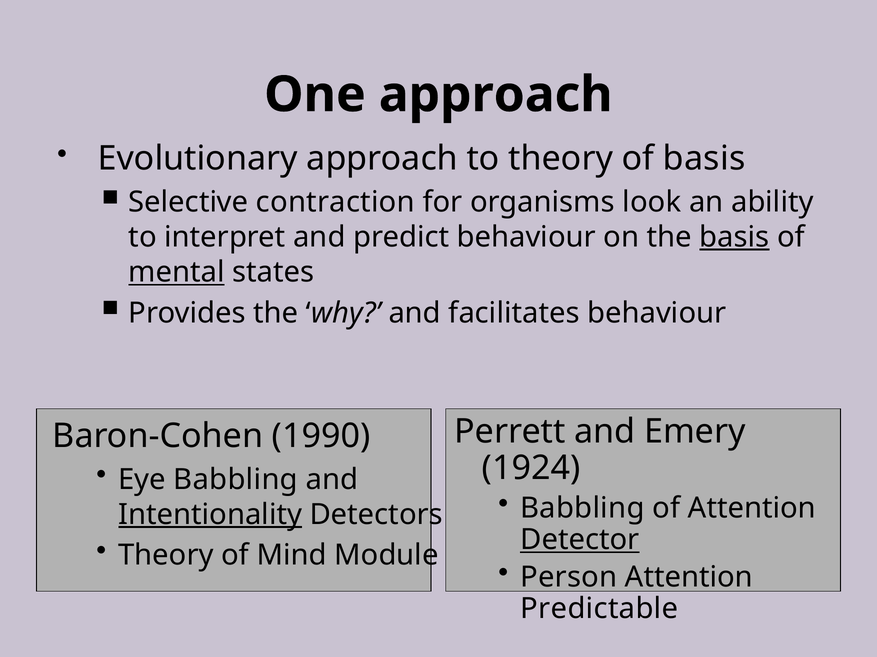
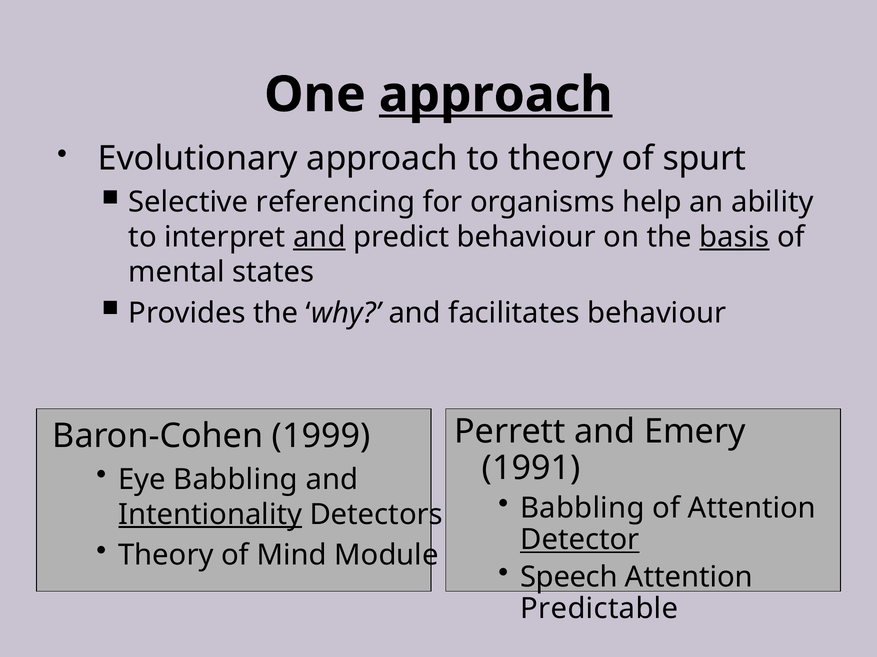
approach underline: none -> present (496, 95)
of basis: basis -> spurt (704, 159)
contraction: contraction -> referencing (336, 202)
look: look -> help (652, 202)
and underline: none -> present (319, 237)
mental underline: present -> none (177, 272)
1990: 1990 -> 1999 (321, 436)
1924: 1924 -> 1991 (531, 469)
Person: Person -> Speech (569, 578)
